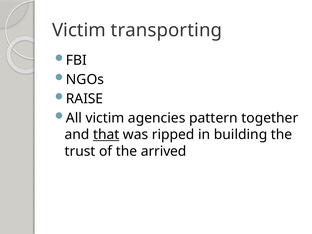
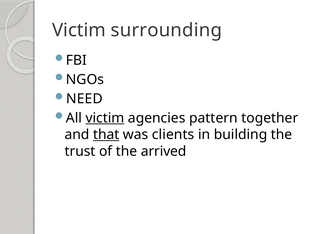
transporting: transporting -> surrounding (166, 30)
RAISE: RAISE -> NEED (84, 99)
victim underline: none -> present (105, 118)
ripped: ripped -> clients (173, 135)
